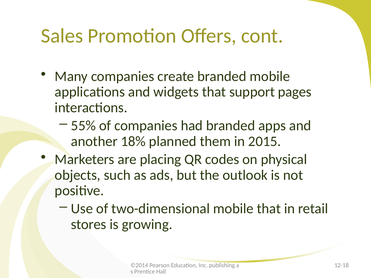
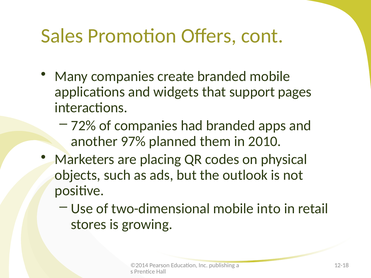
55%: 55% -> 72% (83, 126)
18%: 18% -> 97% (133, 141)
2015: 2015 -> 2010 (265, 141)
mobile that: that -> into (269, 209)
